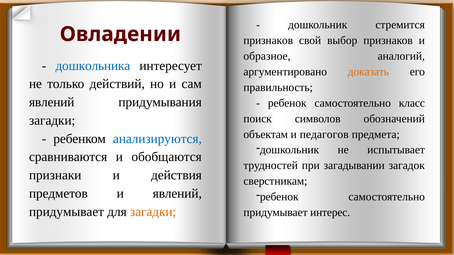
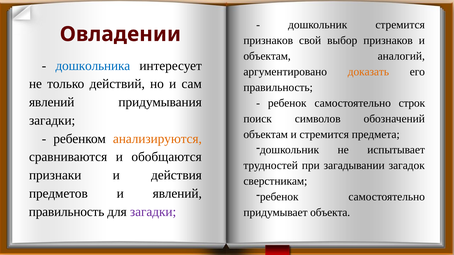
образное: образное -> объектам (267, 56)
класс: класс -> строк (412, 103)
и педагогов: педагогов -> стремится (324, 134)
анализируются colour: blue -> orange (157, 139)
придумывает: придумывает -> правильность (67, 212)
загадки colour: orange -> purple (153, 212)
интерес: интерес -> объекта (330, 213)
